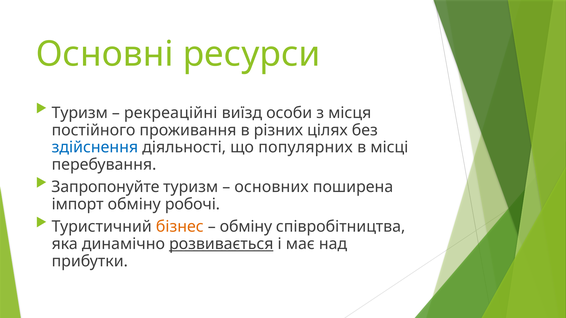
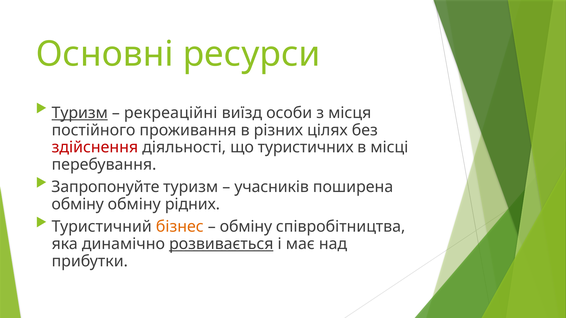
Туризм underline: none -> present (80, 113)
здійснення colour: blue -> red (95, 148)
популярних: популярних -> туристичних (306, 148)
основних: основних -> учасників (272, 187)
імпорт: імпорт -> обміну (78, 204)
робочі: робочі -> рідних (192, 204)
